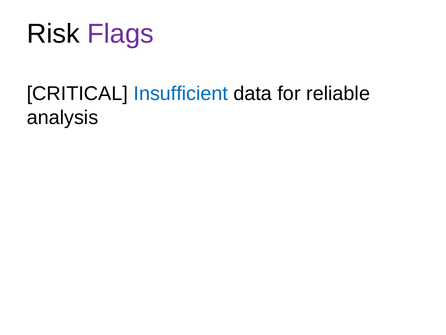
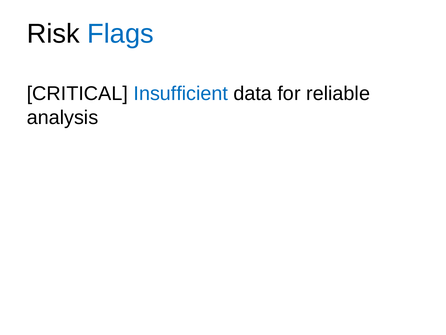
Flags colour: purple -> blue (121, 34)
